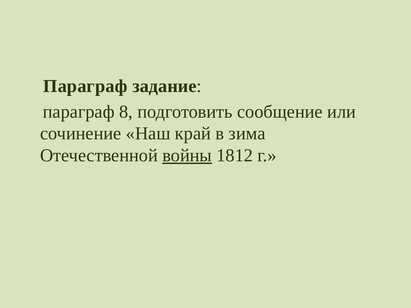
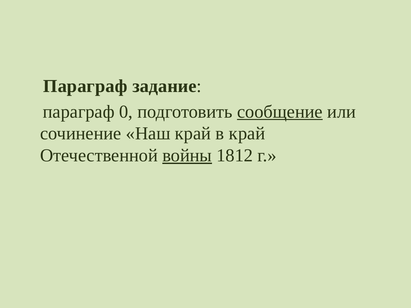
8: 8 -> 0 (126, 112)
сообщение underline: none -> present (280, 112)
в зима: зима -> край (247, 134)
